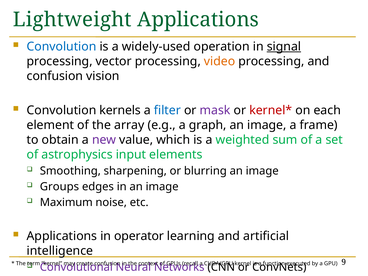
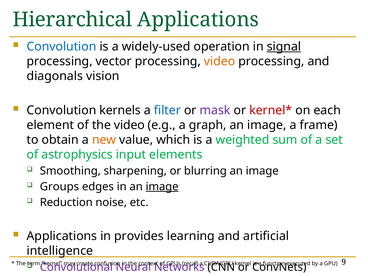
Lightweight: Lightweight -> Hierarchical (72, 20)
confusion: confusion -> diagonals (55, 76)
the array: array -> video (129, 125)
new colour: purple -> orange (104, 140)
image underline: none -> present (162, 187)
Maximum: Maximum -> Reduction (66, 202)
operator: operator -> provides (139, 236)
